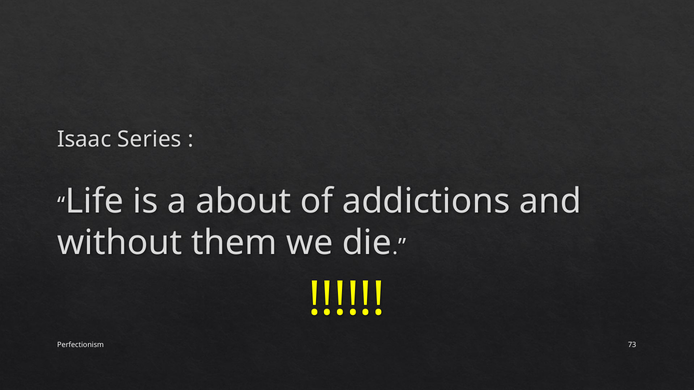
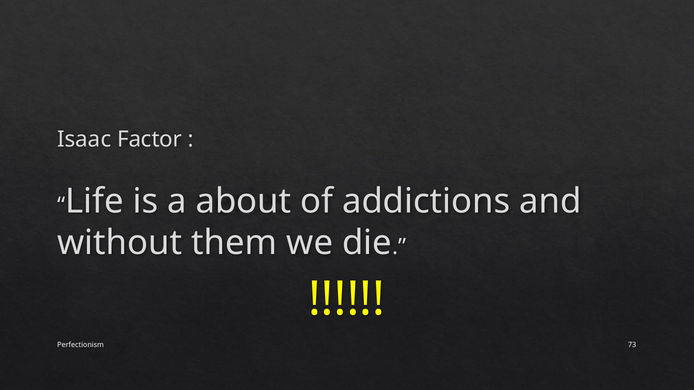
Series: Series -> Factor (150, 139)
